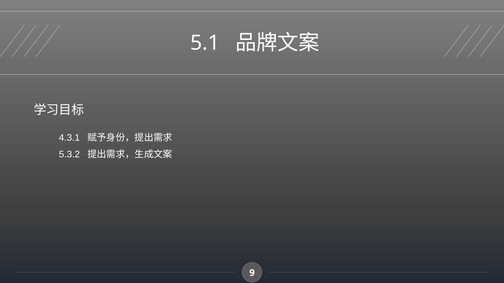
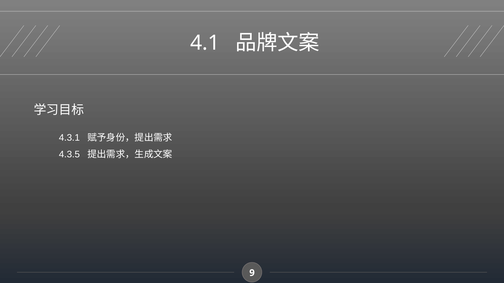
5.1: 5.1 -> 4.1 (205, 43)
5.3.2: 5.3.2 -> 4.3.5 (69, 155)
